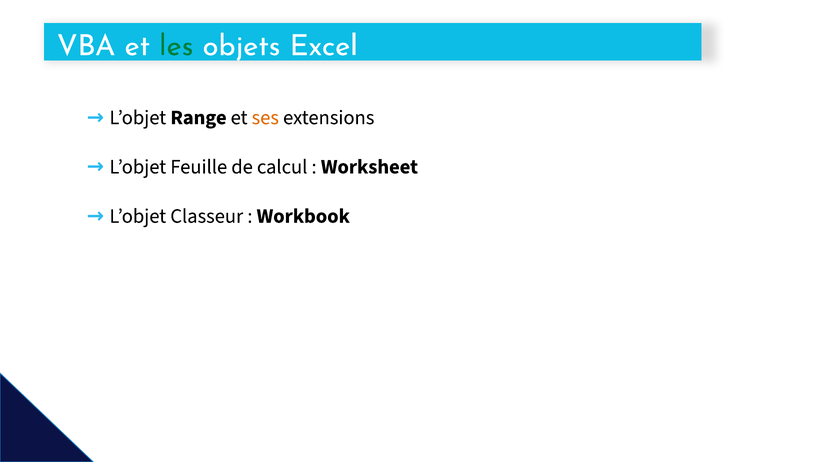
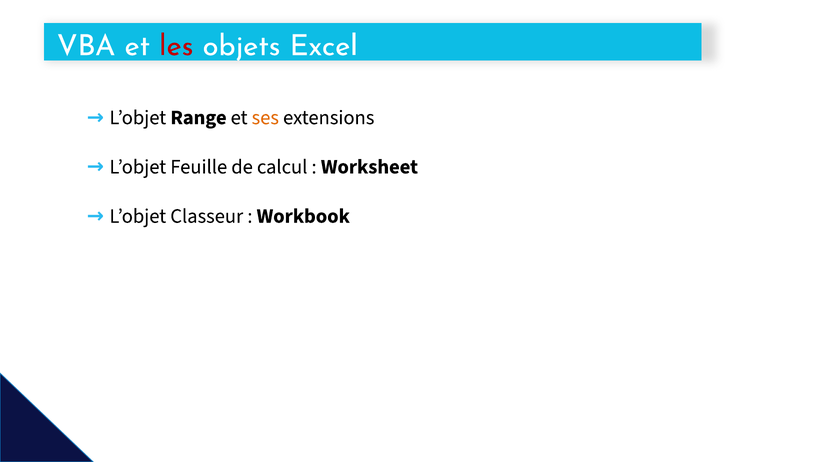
les colour: green -> red (176, 46)
